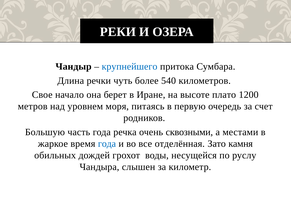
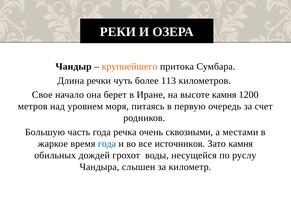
крупнейшего colour: blue -> orange (130, 67)
540: 540 -> 113 (169, 81)
высоте плато: плато -> камня (224, 95)
отделённая: отделённая -> источников (180, 144)
